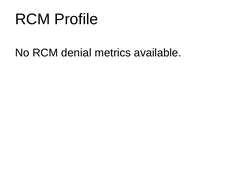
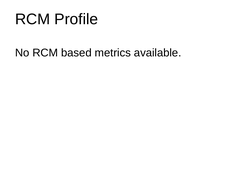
denial: denial -> based (76, 53)
